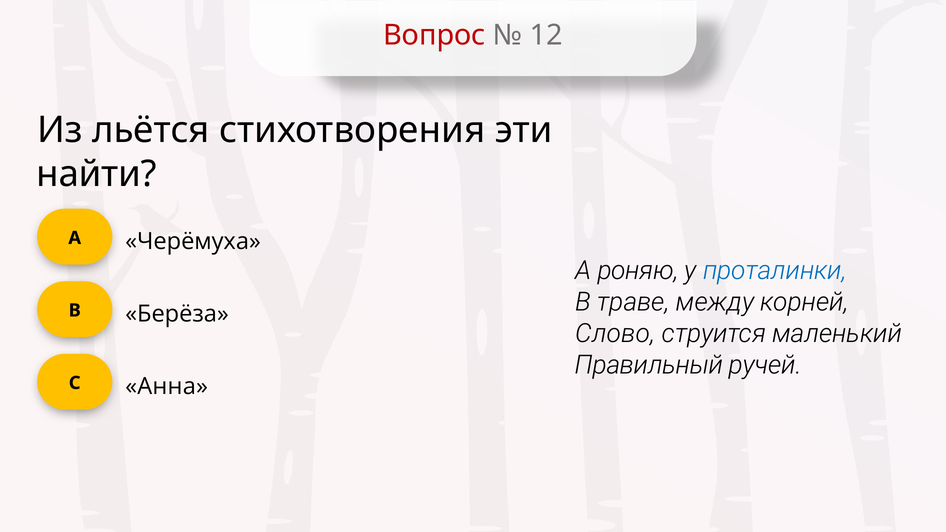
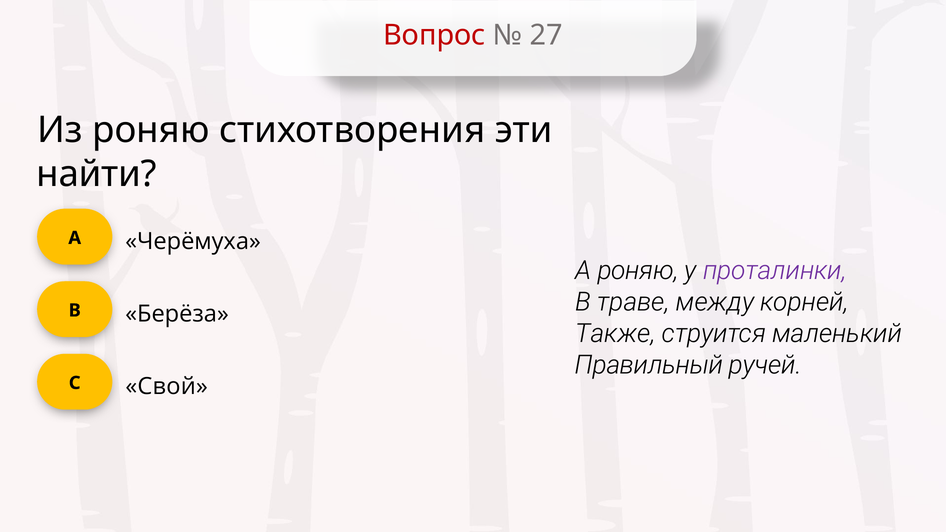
12: 12 -> 27 (546, 35)
Из льётся: льётся -> роняю (151, 130)
проталинки colour: blue -> purple (775, 271)
Слово: Слово -> Также (615, 334)
Анна: Анна -> Свой (167, 387)
